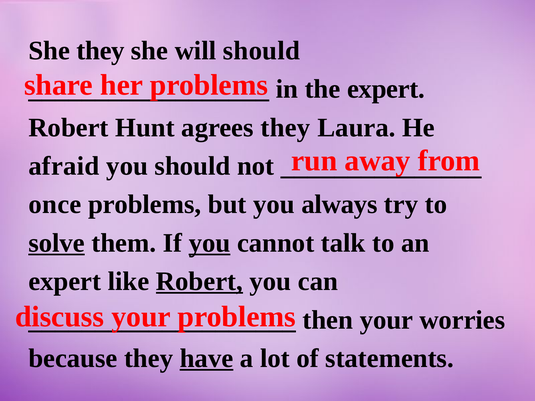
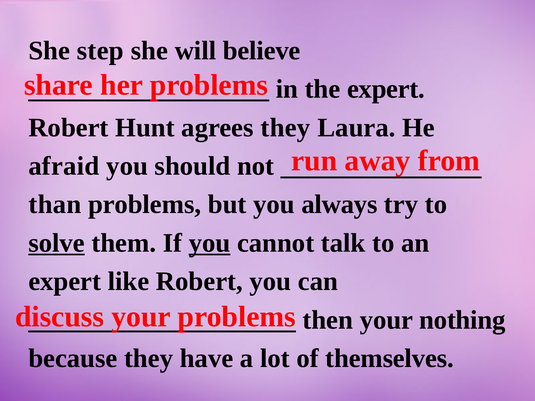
She they: they -> step (100, 51)
will should: should -> believe (262, 51)
once: once -> than (55, 205)
Robert underline: present -> none (199, 282)
worries: worries -> nothing (462, 320)
have underline: present -> none (207, 359)
statements: statements -> themselves (390, 359)
